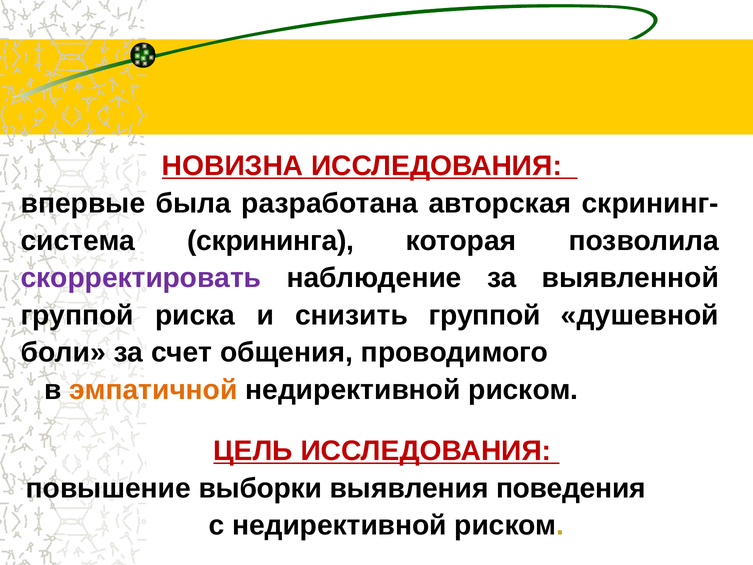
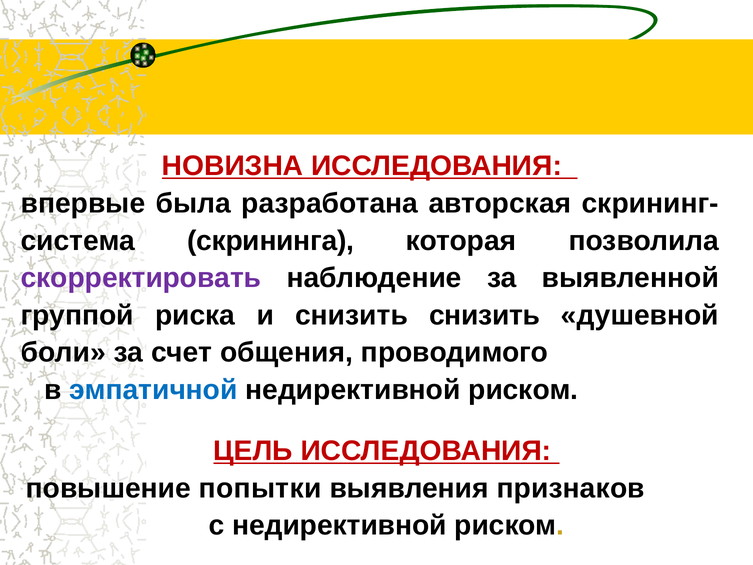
снизить группой: группой -> снизить (484, 315)
эмпатичной colour: orange -> blue (153, 390)
выборки: выборки -> попытки (260, 488)
поведения: поведения -> признаков (571, 488)
